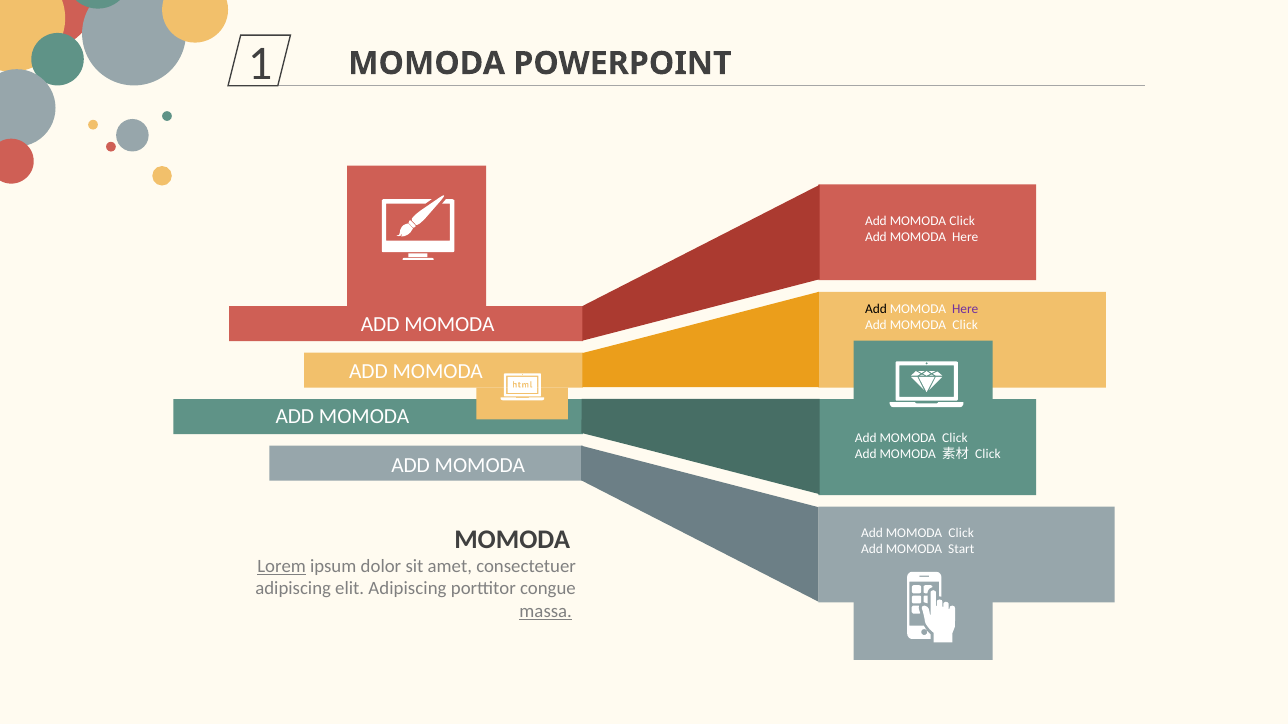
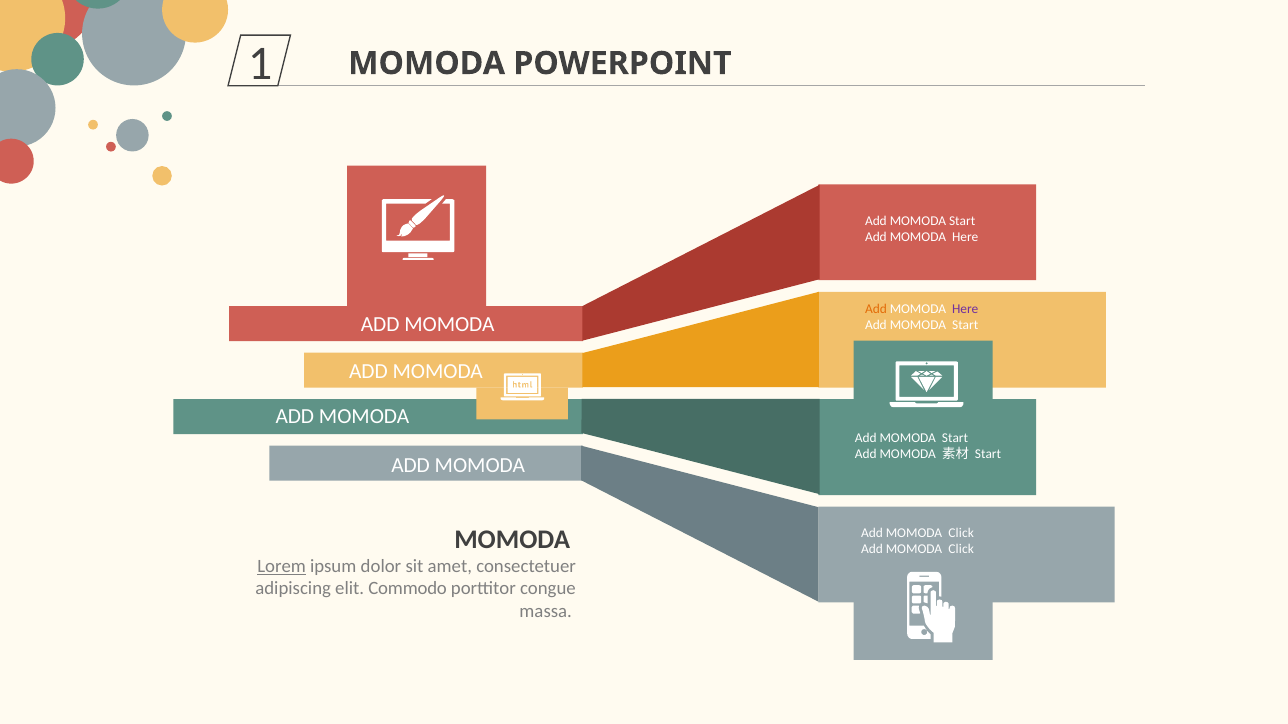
Click: Click -> Start (962, 221)
Add colour: black -> orange (876, 309)
Click: Click -> Start (965, 325)
Click: Click -> Start (955, 438)
Click: Click -> Start (988, 454)
Start: Start -> Click (961, 549)
elit Adipiscing: Adipiscing -> Commodo (408, 589)
massa underline: present -> none (546, 611)
